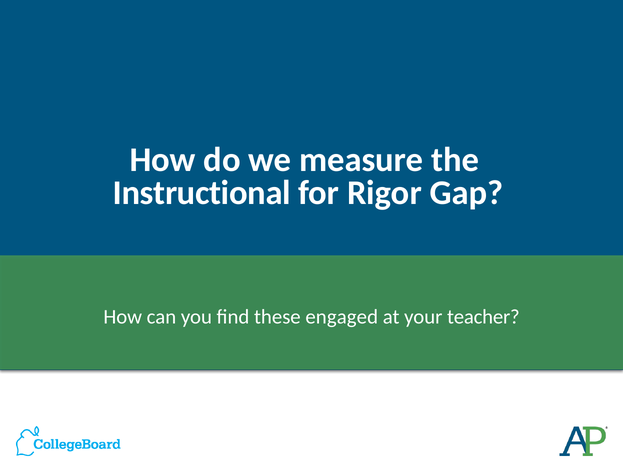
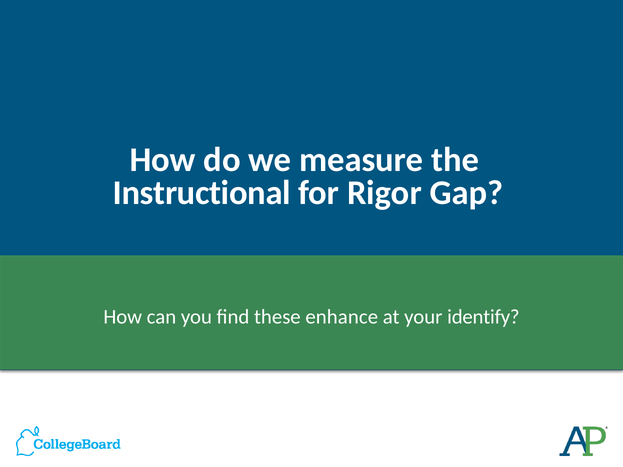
engaged: engaged -> enhance (342, 317)
teacher: teacher -> identify (483, 317)
